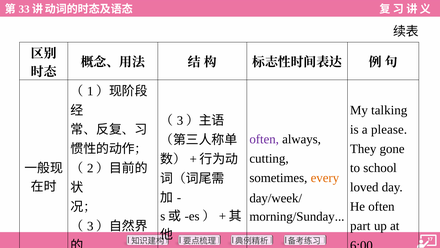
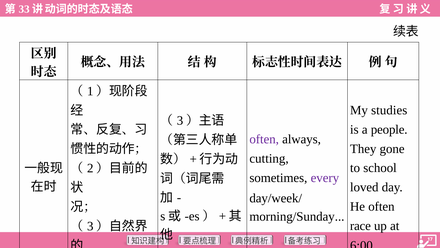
talking: talking -> studies (389, 110)
please: please -> people (389, 129)
every colour: orange -> purple (325, 178)
part: part -> race (360, 225)
